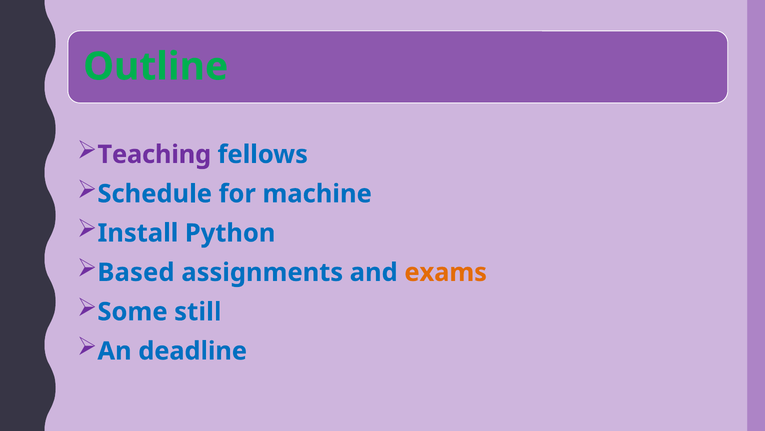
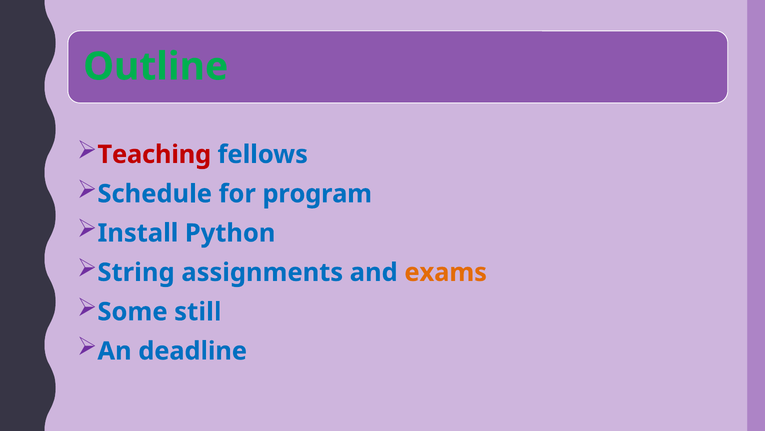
Teaching colour: purple -> red (154, 154)
machine: machine -> program (317, 194)
Based: Based -> String (136, 272)
